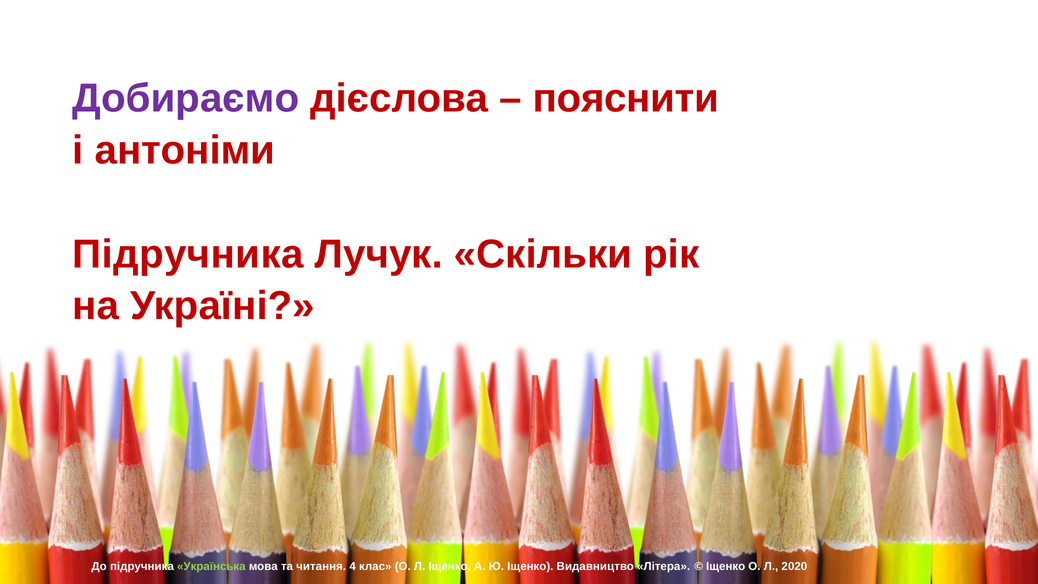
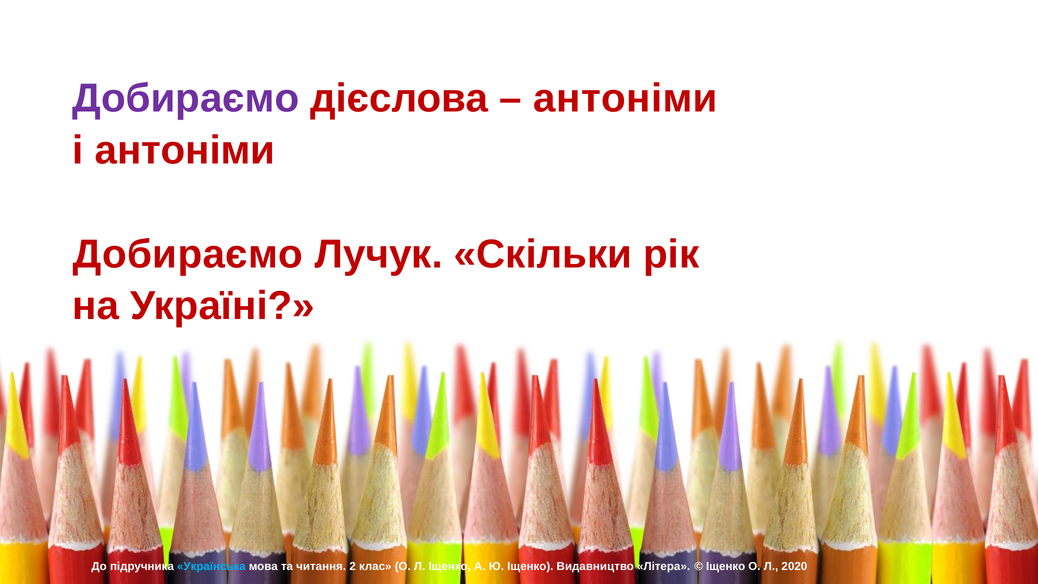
пояснити: пояснити -> антоніми (626, 99)
Підручника: Підручника -> Добираємо (188, 254)
Українська colour: light green -> light blue (211, 566)
4: 4 -> 2 (353, 566)
